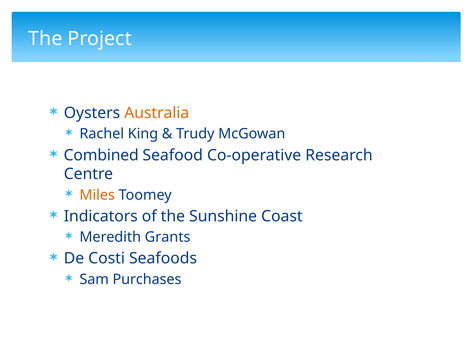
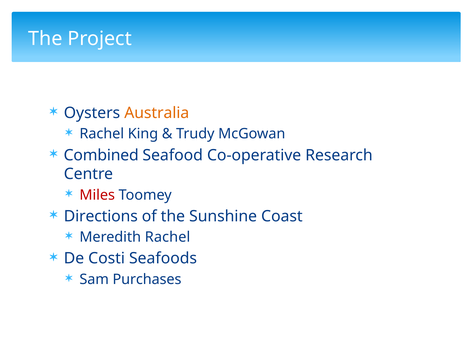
Miles colour: orange -> red (97, 195)
Indicators: Indicators -> Directions (101, 216)
Meredith Grants: Grants -> Rachel (168, 237)
